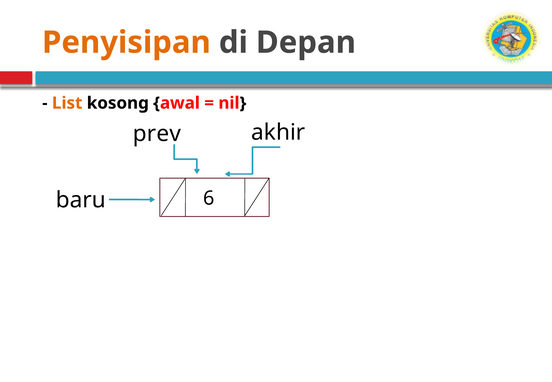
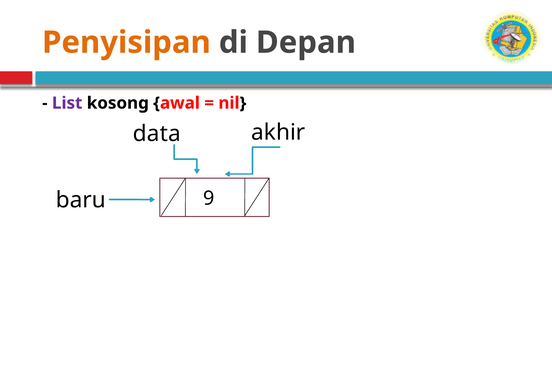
List colour: orange -> purple (67, 103)
prev: prev -> data (157, 134)
6: 6 -> 9 (209, 198)
